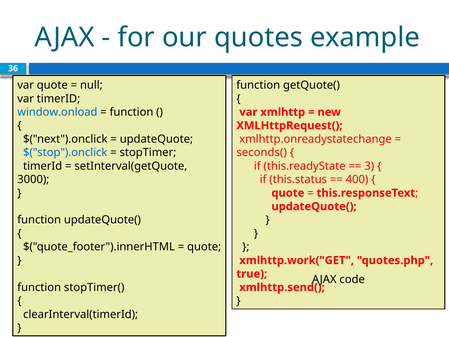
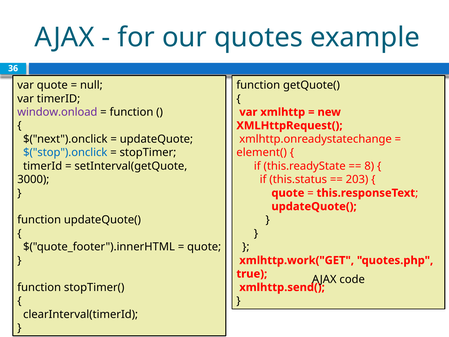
window.onload colour: blue -> purple (57, 112)
seconds(: seconds( -> element( (262, 152)
3: 3 -> 8 (369, 166)
400: 400 -> 203 (357, 179)
